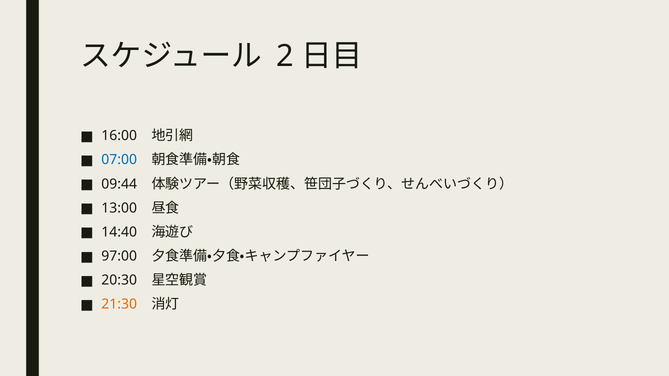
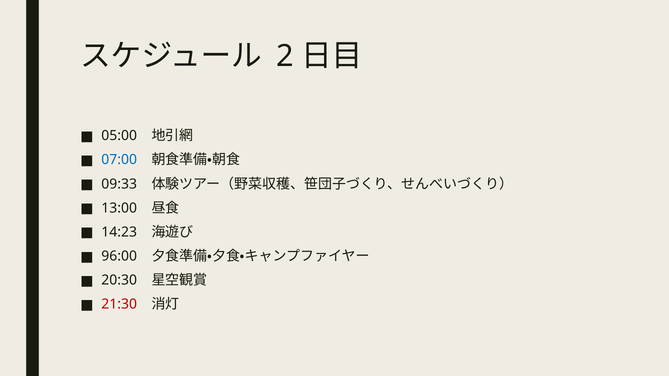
16:00: 16:00 -> 05:00 (119, 136)
09:44: 09:44 -> 09:33 (119, 184)
14:40: 14:40 -> 14:23 (119, 232)
97:00: 97:00 -> 96:00 (119, 256)
21:30 colour: orange -> red (119, 305)
